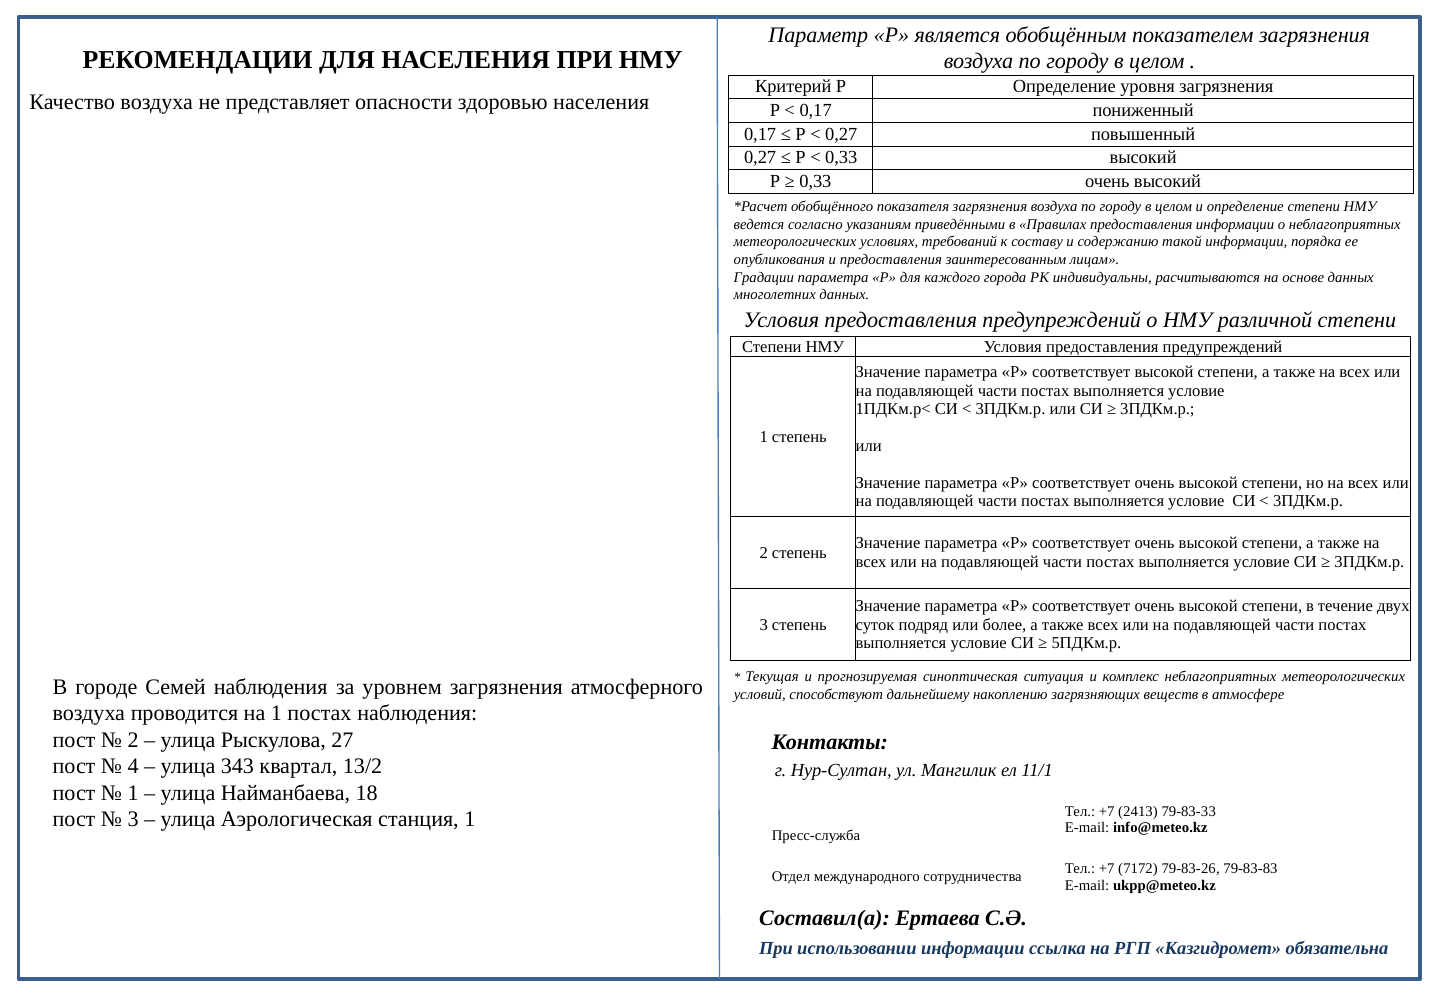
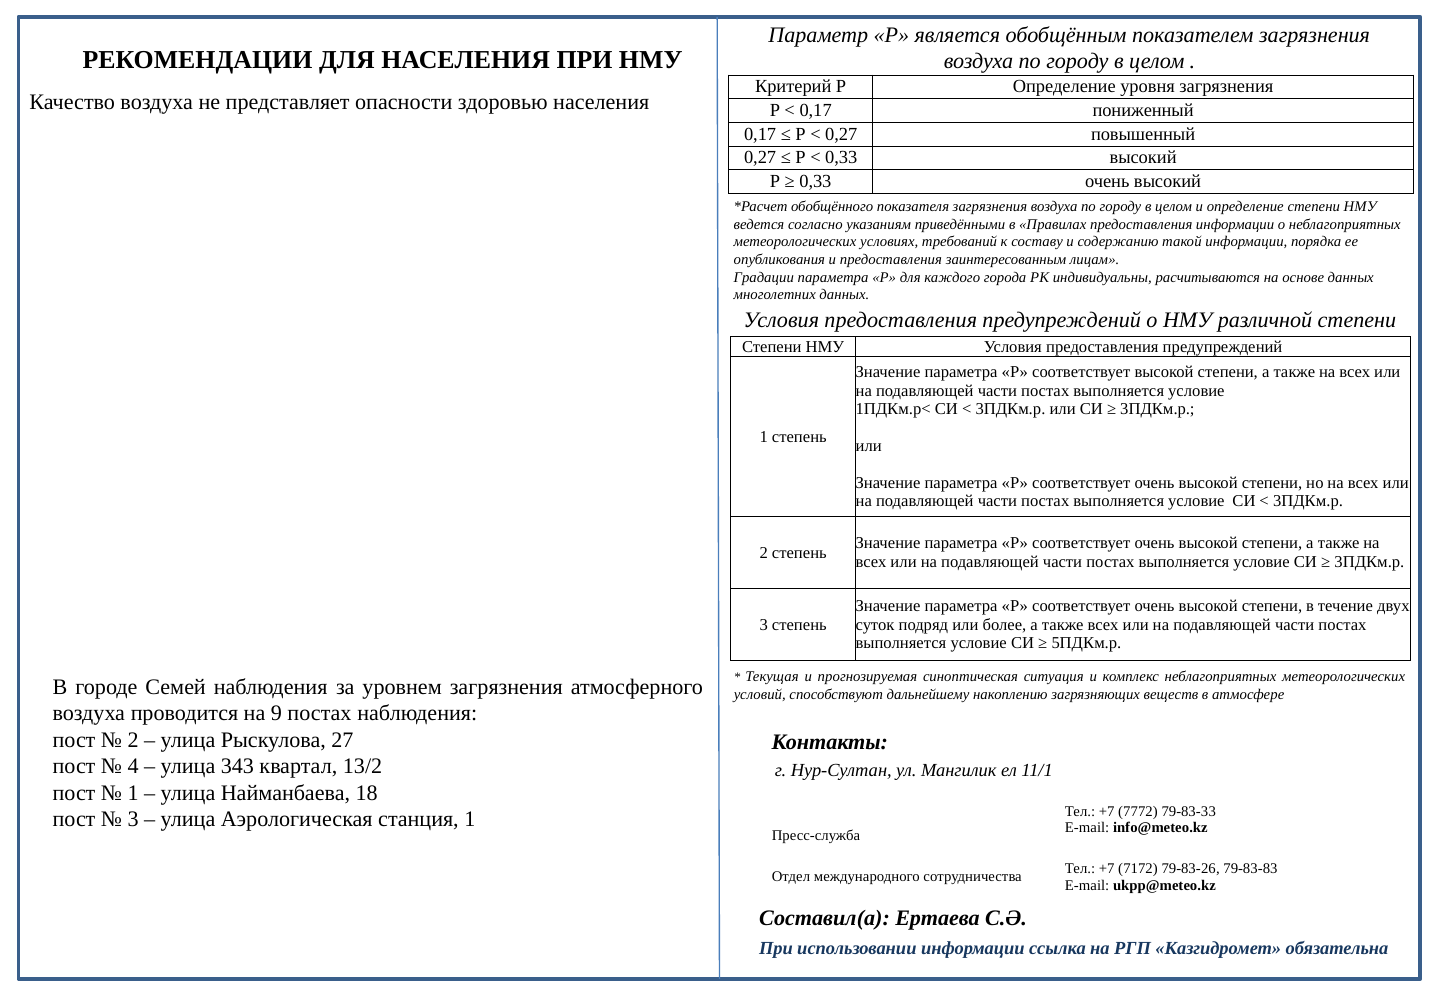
на 1: 1 -> 9 (276, 714)
2413: 2413 -> 7772 (1138, 811)
